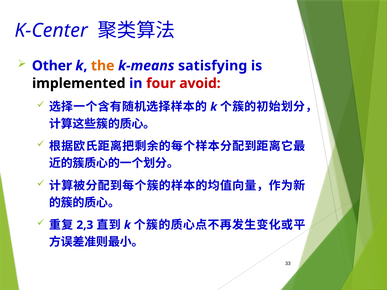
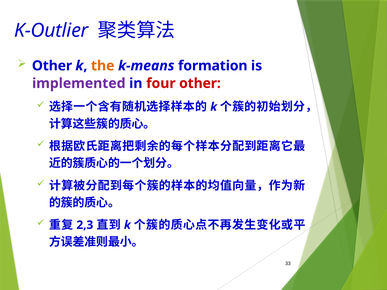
K-Center: K-Center -> K-Outlier (51, 30)
satisfying: satisfying -> formation (213, 66)
implemented colour: black -> purple (79, 83)
four avoid: avoid -> other (200, 83)
